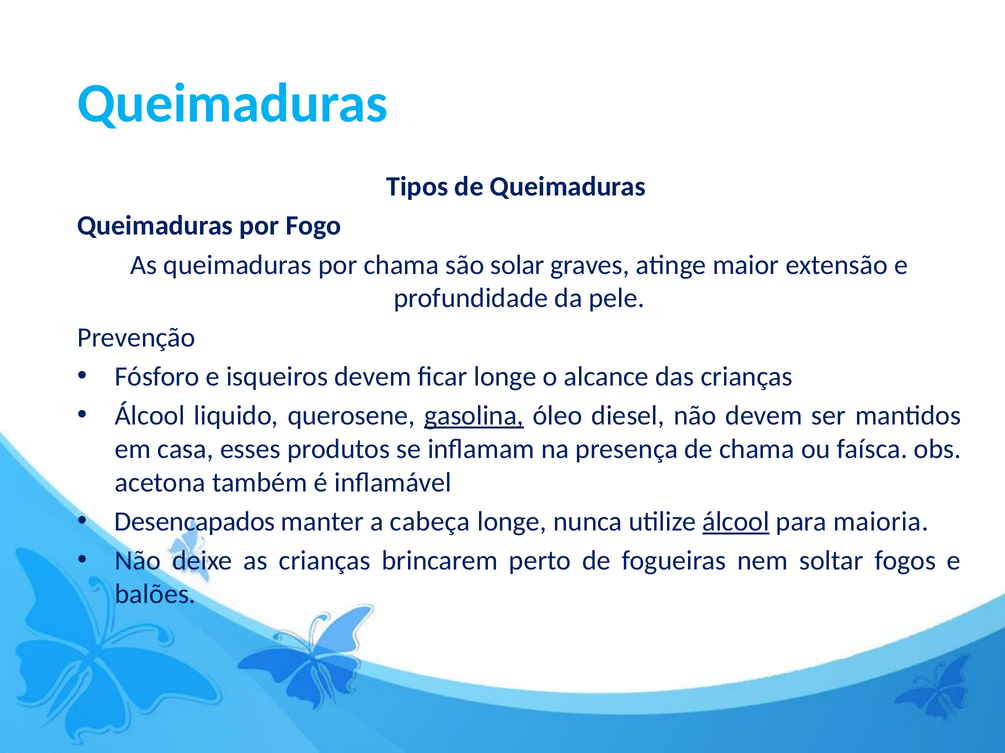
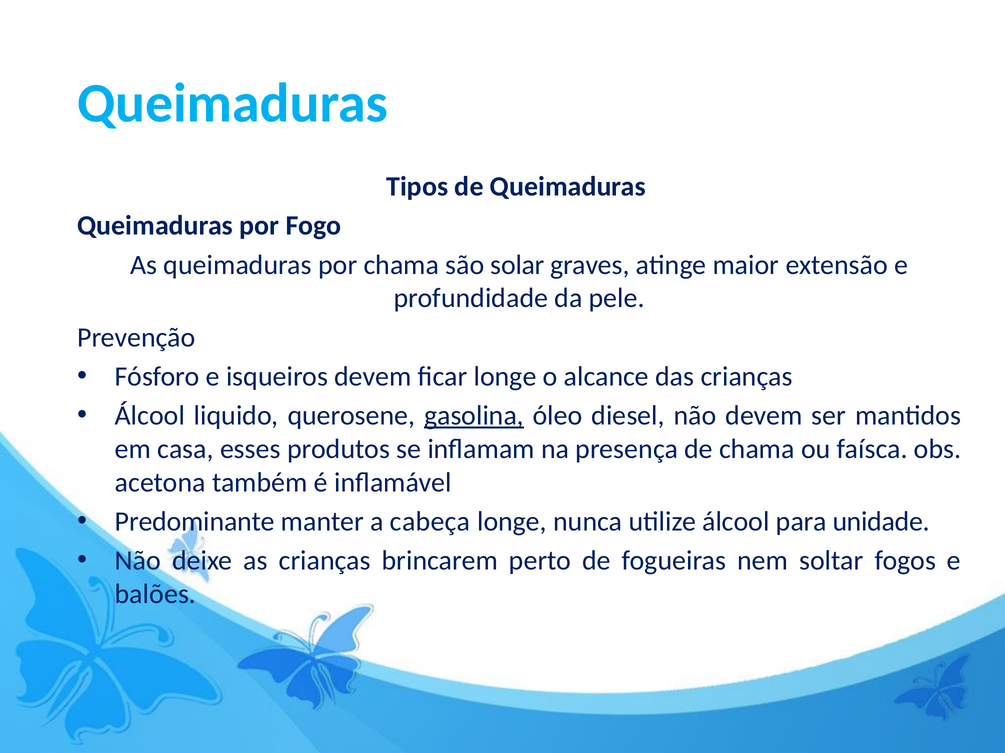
Desencapados: Desencapados -> Predominante (195, 522)
álcool underline: present -> none (736, 522)
maioria: maioria -> unidade (881, 522)
